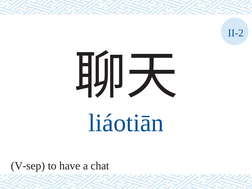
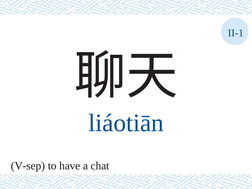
II-2: II-2 -> II-1 (236, 33)
